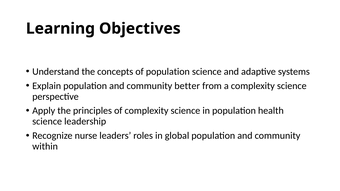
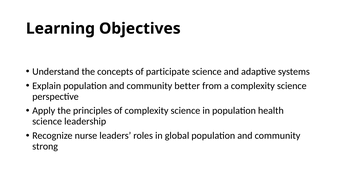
of population: population -> participate (168, 72)
within: within -> strong (45, 146)
